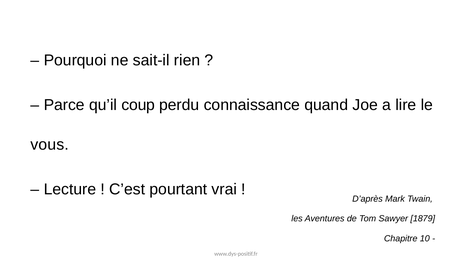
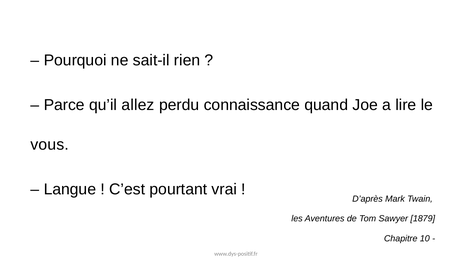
coup: coup -> allez (138, 105)
Lecture: Lecture -> Langue (70, 189)
